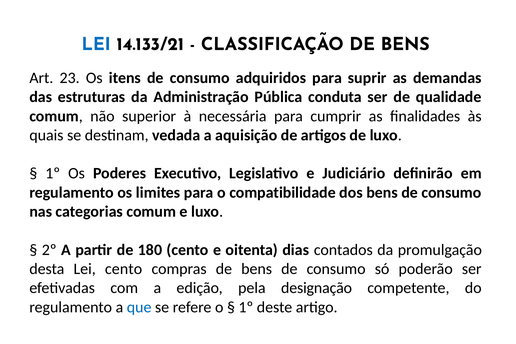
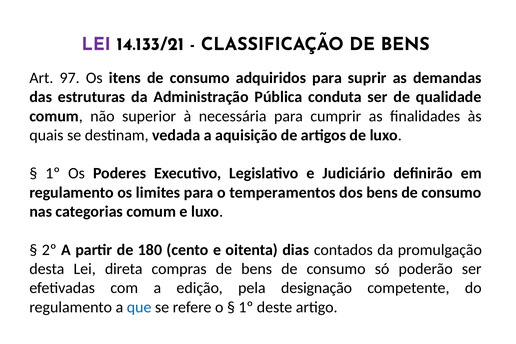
LEI colour: blue -> purple (96, 44)
23: 23 -> 97 (70, 78)
compatibilidade: compatibilidade -> temperamentos (282, 193)
Lei cento: cento -> direta (124, 269)
